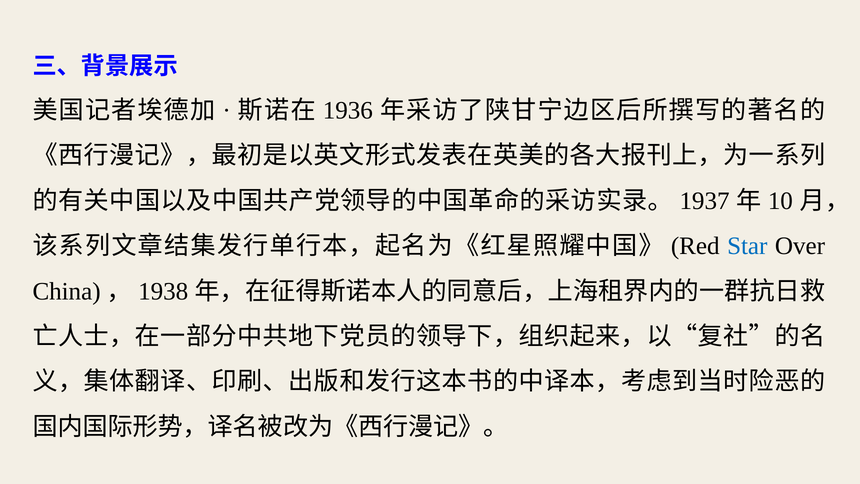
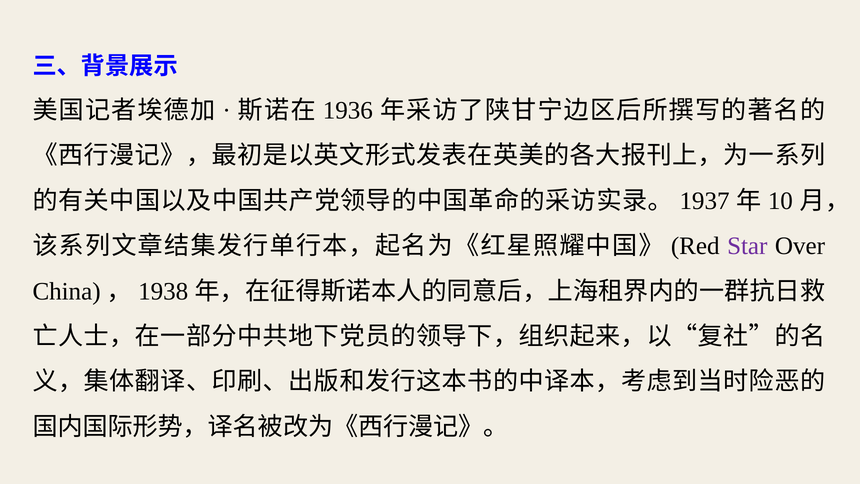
Star colour: blue -> purple (747, 246)
